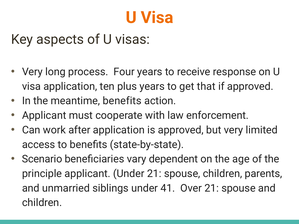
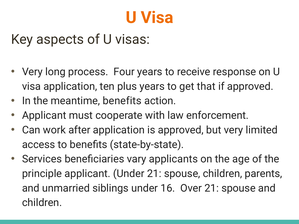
Scenario: Scenario -> Services (42, 159)
dependent: dependent -> applicants (173, 159)
41: 41 -> 16 (168, 188)
